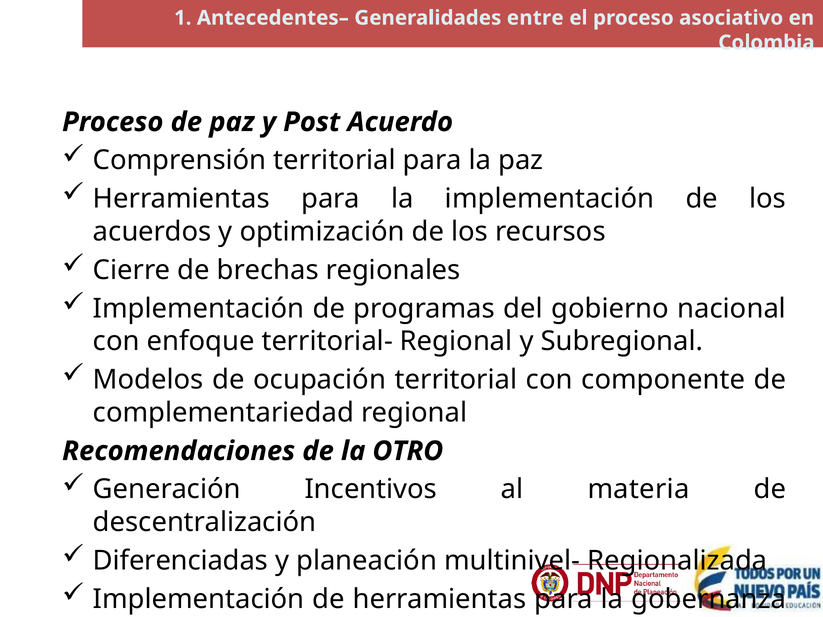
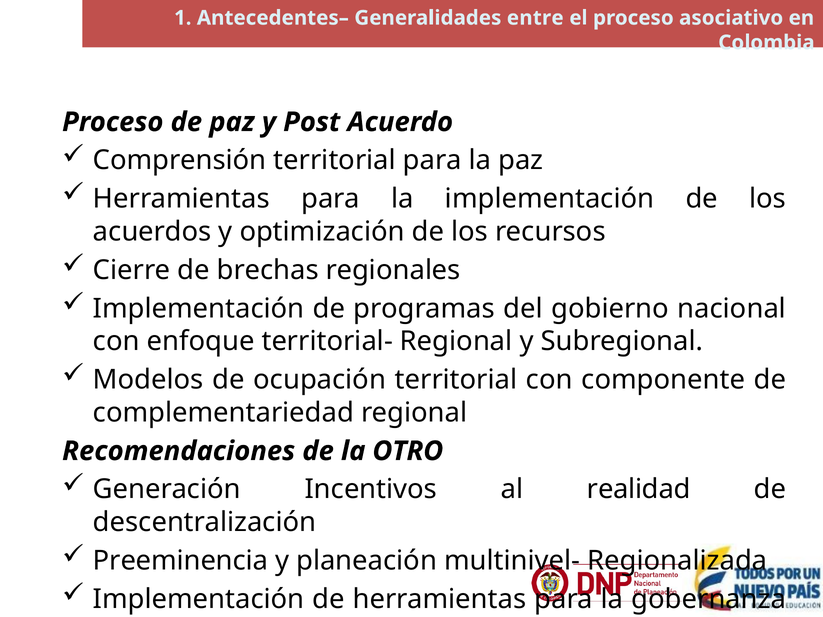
materia: materia -> realidad (639, 490)
Diferenciadas: Diferenciadas -> Preeminencia (181, 561)
